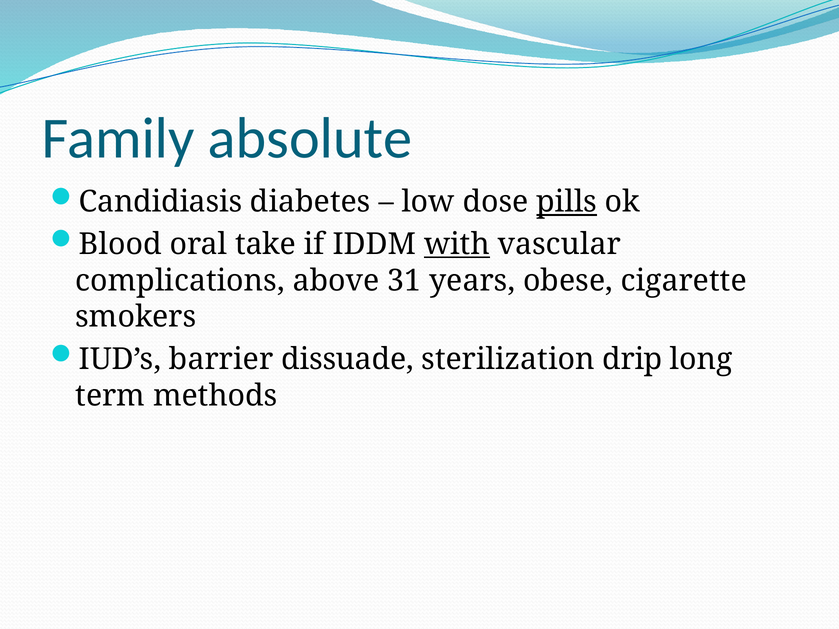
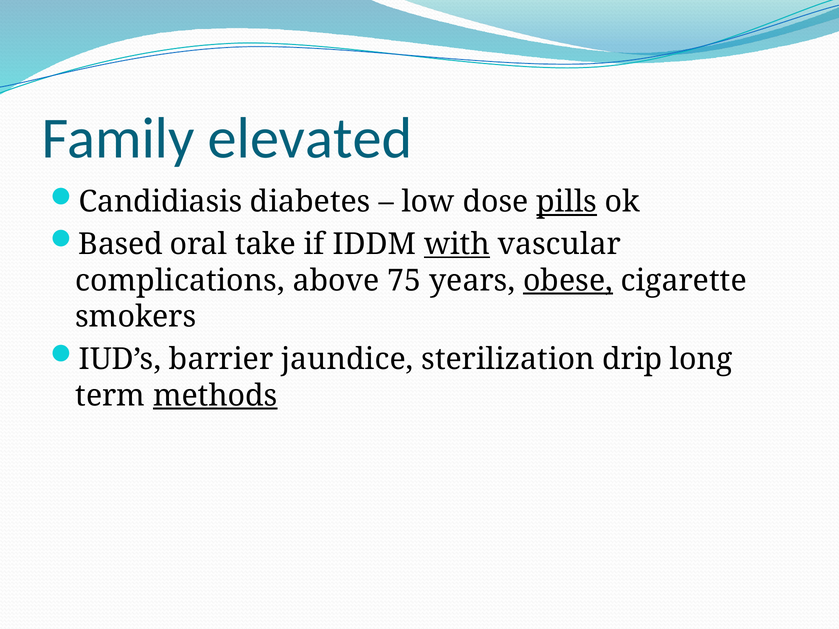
absolute: absolute -> elevated (310, 139)
Blood: Blood -> Based (121, 244)
31: 31 -> 75 (404, 281)
obese underline: none -> present (568, 281)
dissuade: dissuade -> jaundice (347, 359)
methods underline: none -> present (215, 396)
